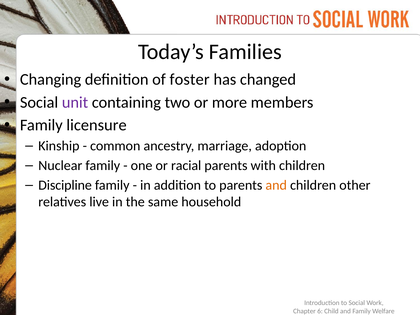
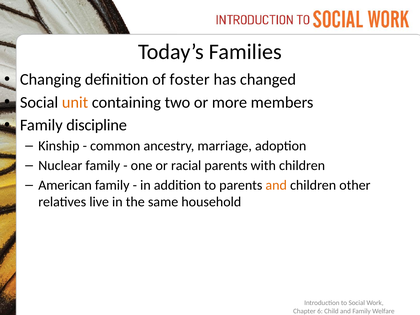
unit colour: purple -> orange (75, 102)
licensure: licensure -> discipline (97, 125)
Discipline: Discipline -> American (65, 185)
